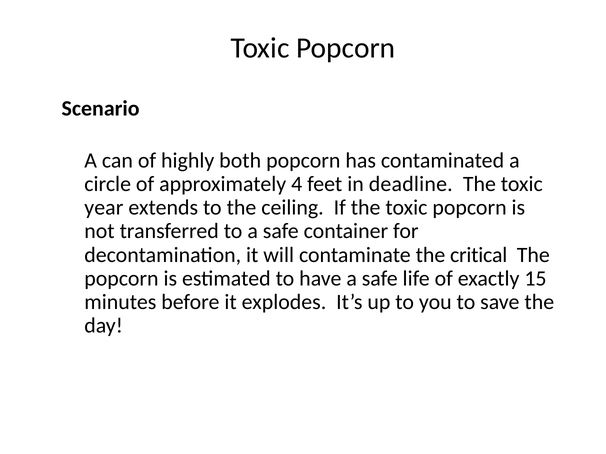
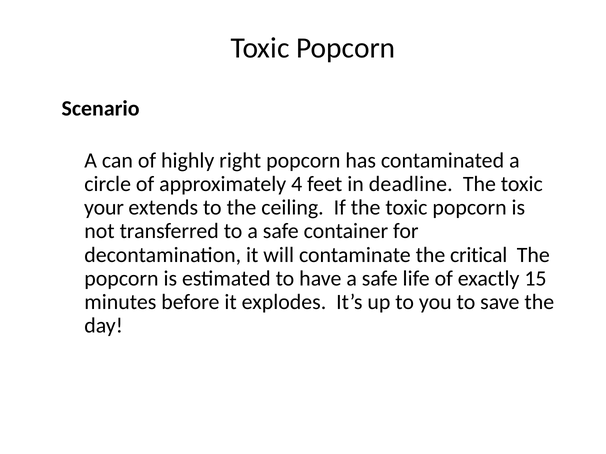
both: both -> right (240, 161)
year: year -> your (104, 208)
